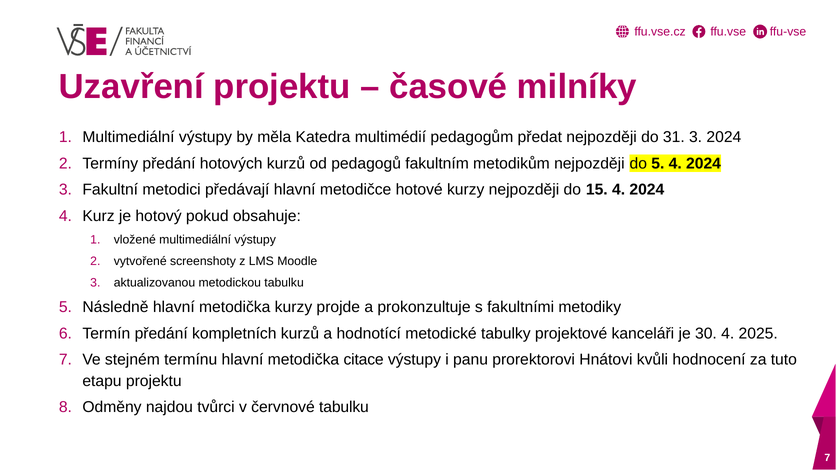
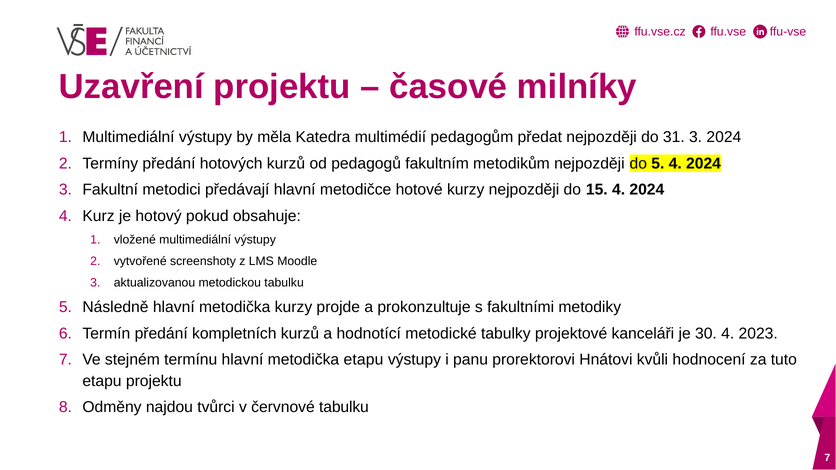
2025: 2025 -> 2023 (758, 334)
metodička citace: citace -> etapu (363, 360)
